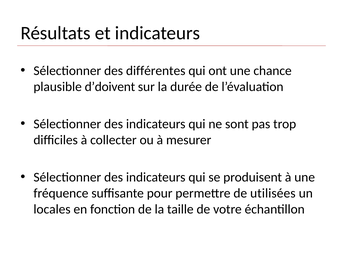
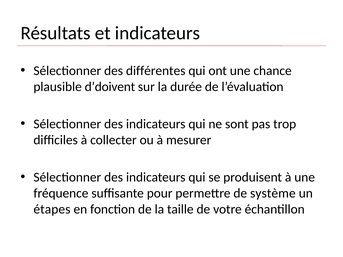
utilisées: utilisées -> système (273, 193)
locales: locales -> étapes (52, 209)
